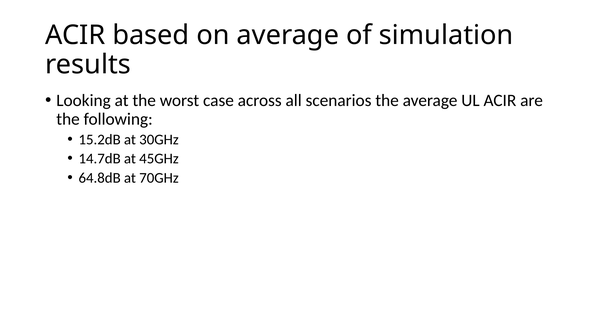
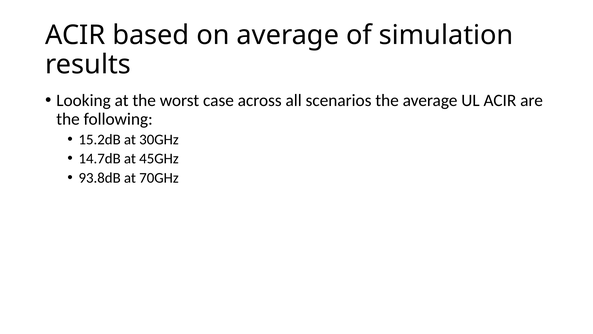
64.8dB: 64.8dB -> 93.8dB (100, 178)
